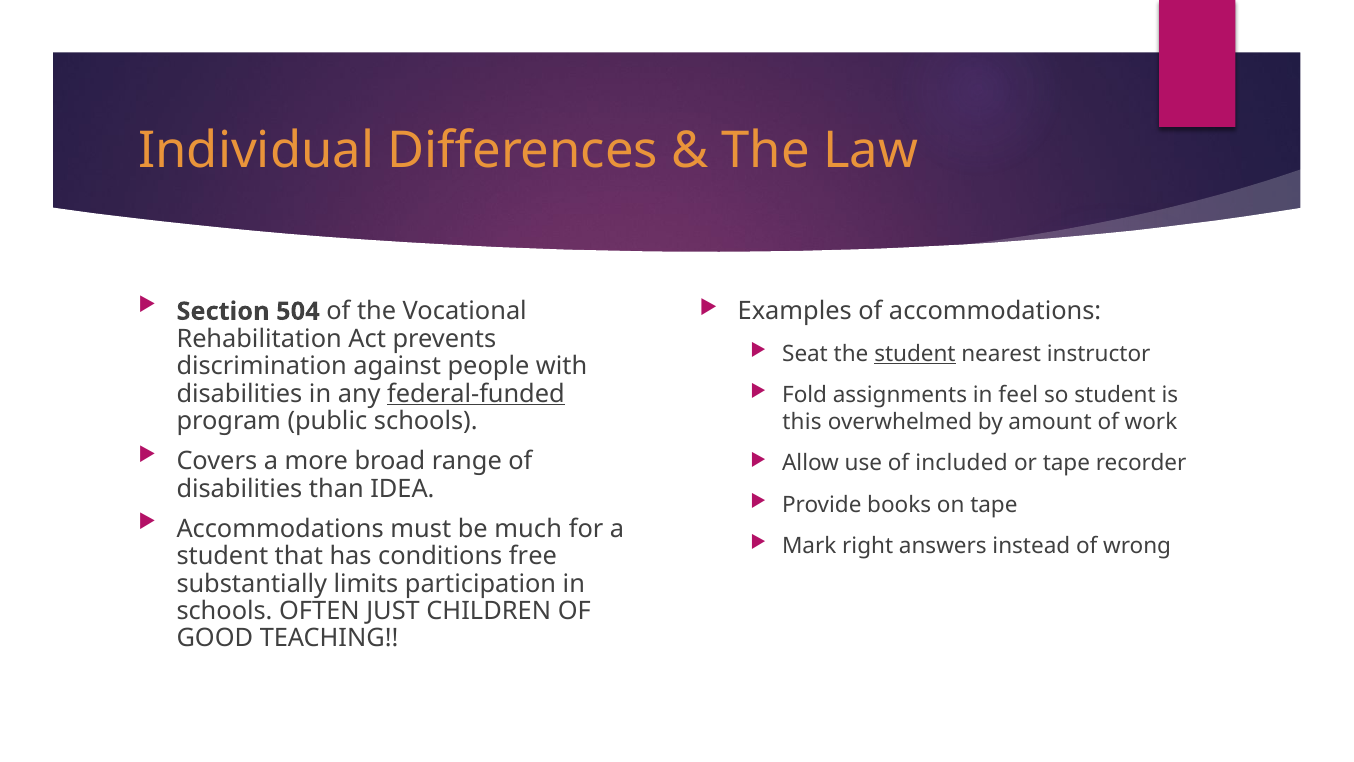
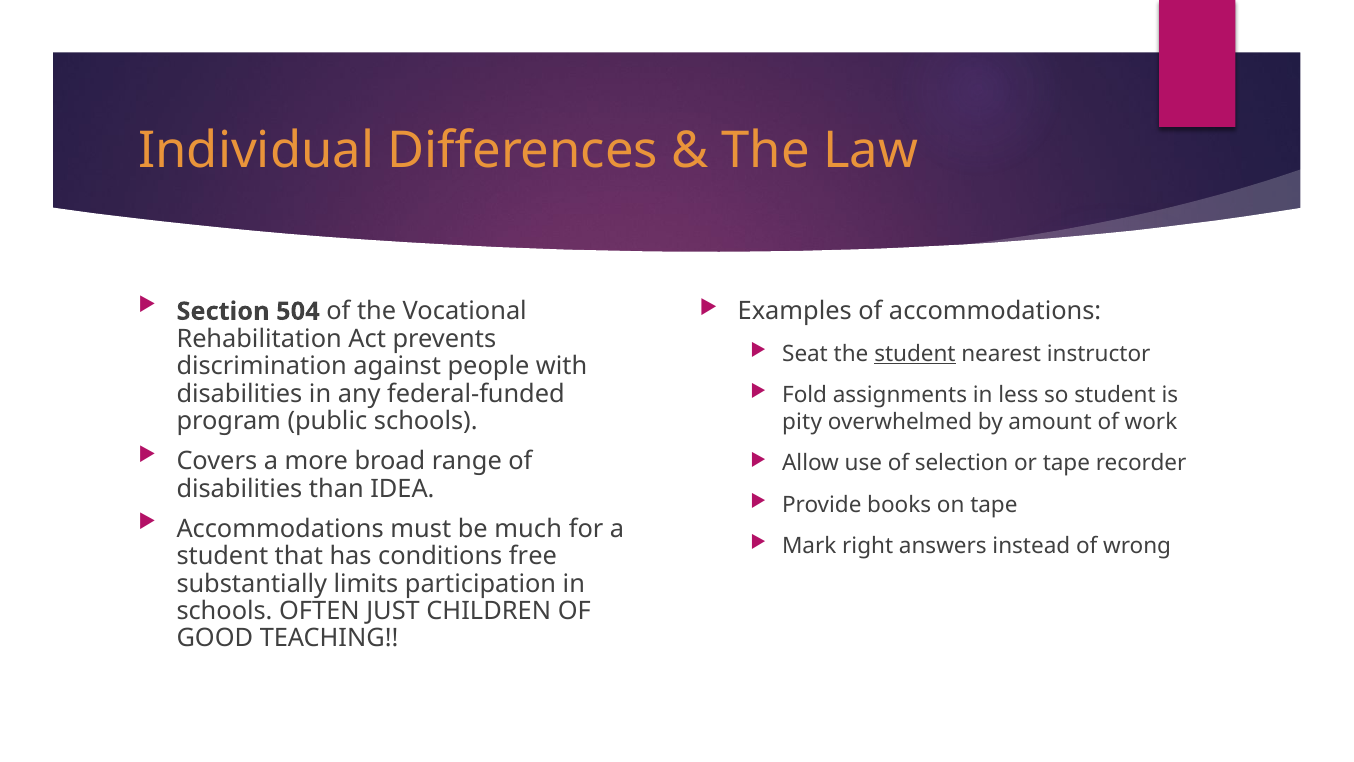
feel: feel -> less (1018, 395)
federal-funded underline: present -> none (476, 394)
this: this -> pity (802, 422)
included: included -> selection (962, 463)
